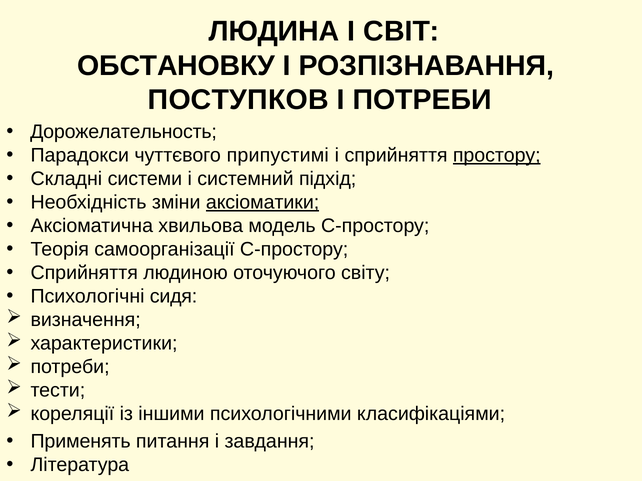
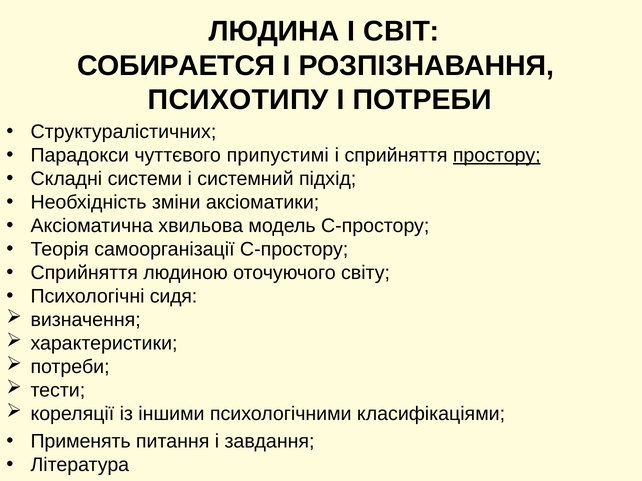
ОБСТАНОВКУ: ОБСТАНОВКУ -> СОБИРАЕТСЯ (176, 66)
ПОСТУПКОВ: ПОСТУПКОВ -> ПСИХОТИПУ (238, 100)
Дорожелательность: Дорожелательность -> Структуралістичних (123, 132)
аксіоматики underline: present -> none (263, 203)
